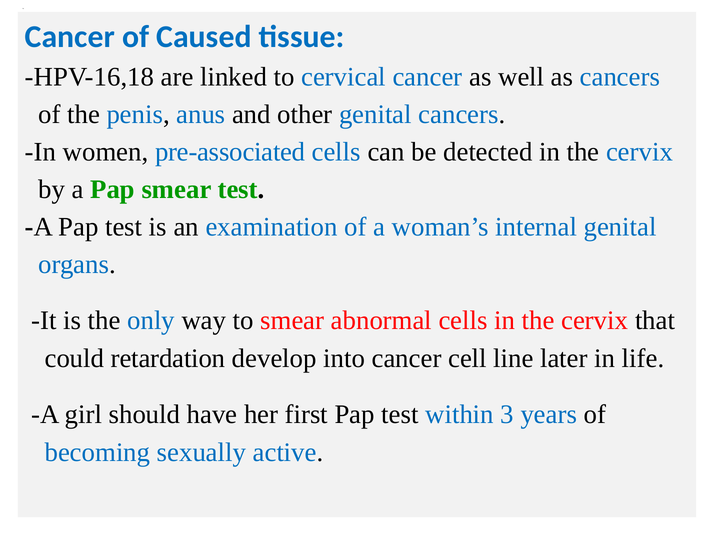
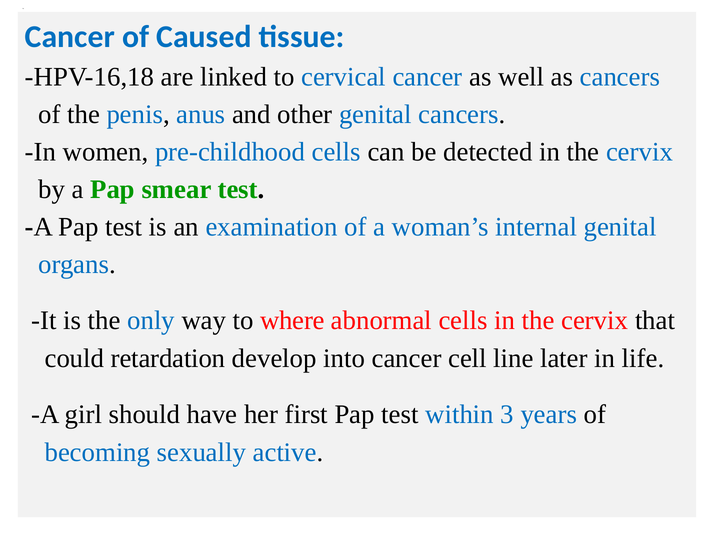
pre-associated: pre-associated -> pre-childhood (230, 152)
to smear: smear -> where (292, 320)
